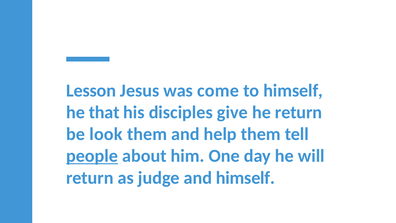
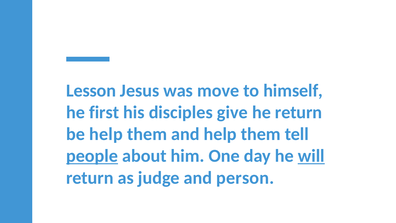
come: come -> move (218, 90)
that: that -> first (104, 112)
be look: look -> help (106, 134)
will underline: none -> present (311, 156)
and himself: himself -> person (245, 178)
